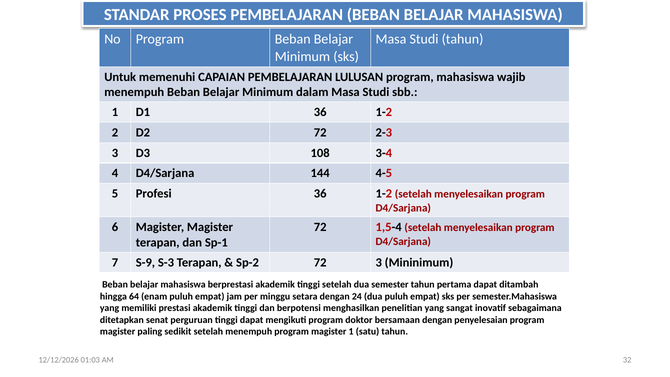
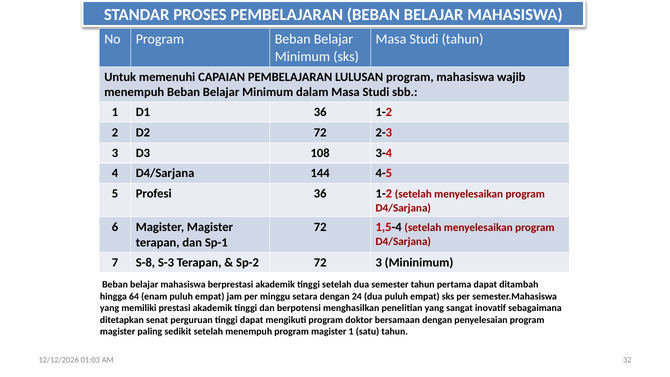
S-9: S-9 -> S-8 (145, 262)
